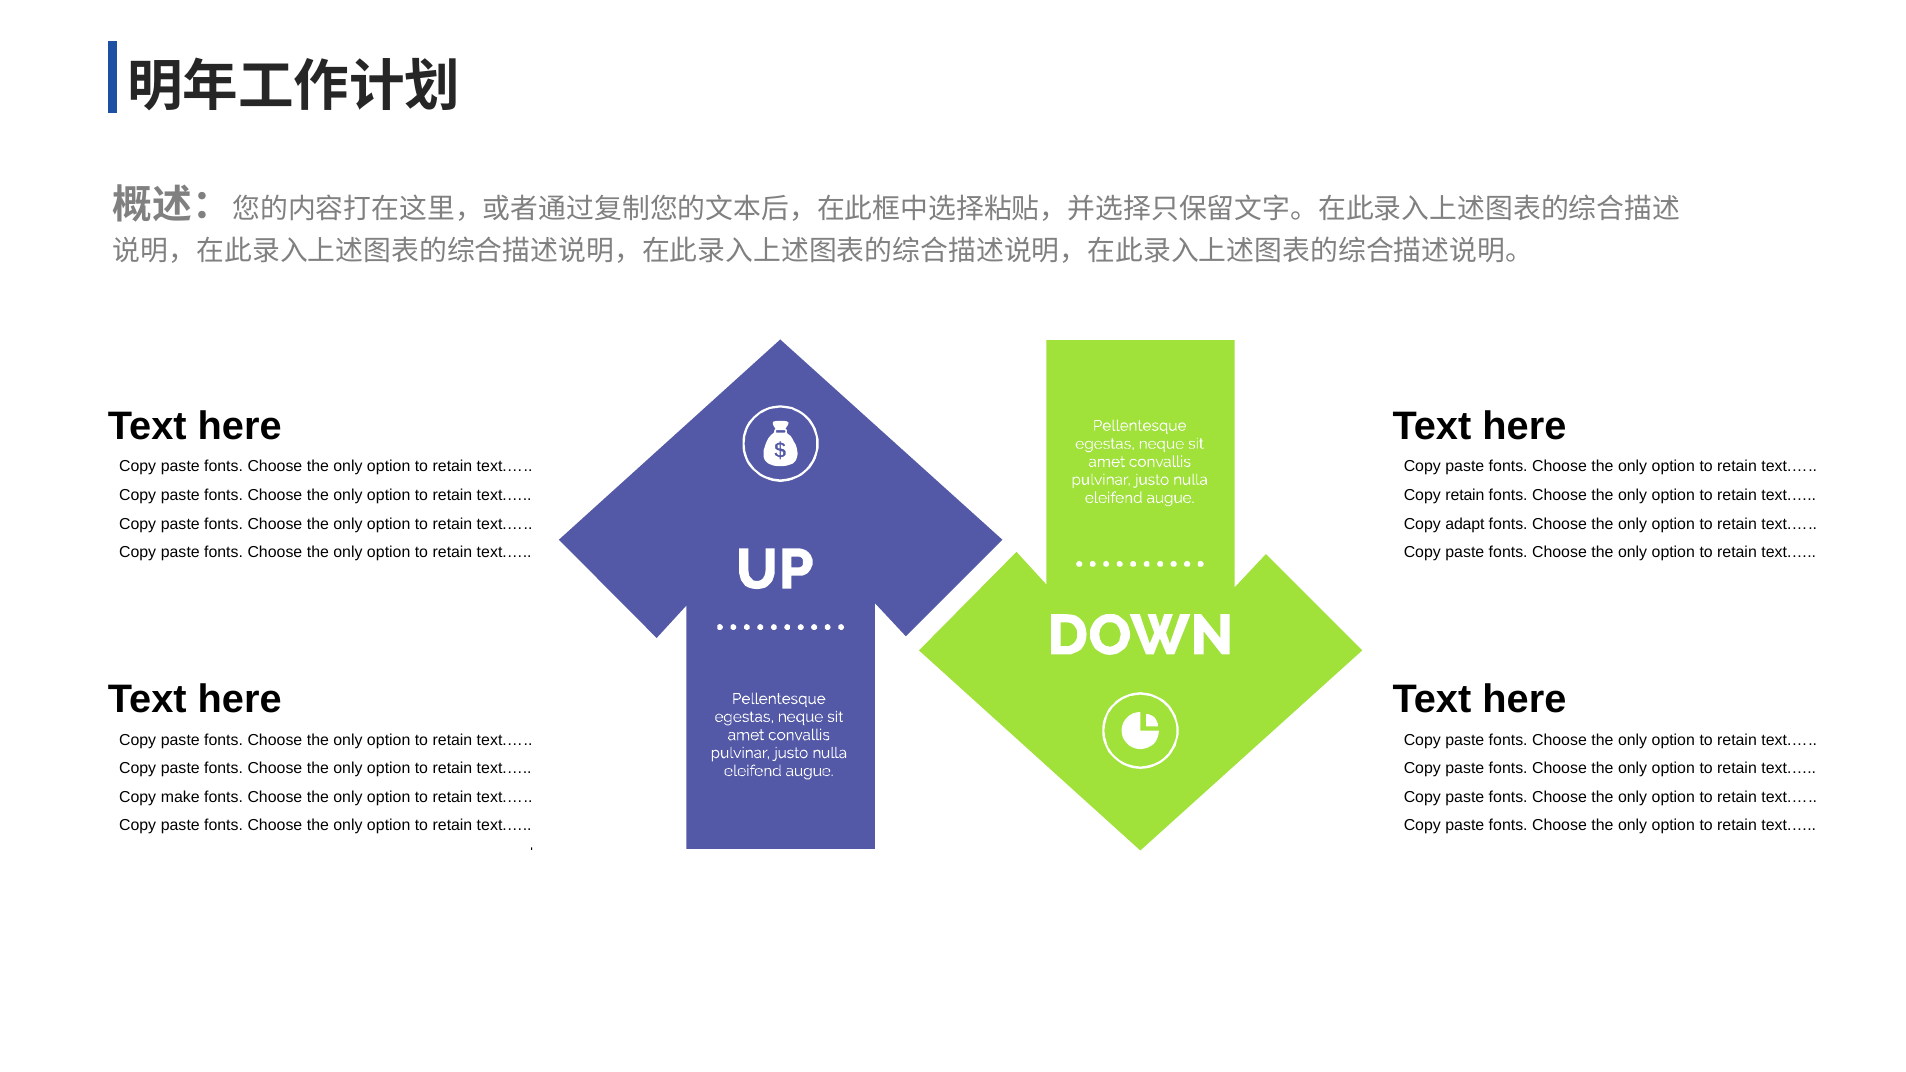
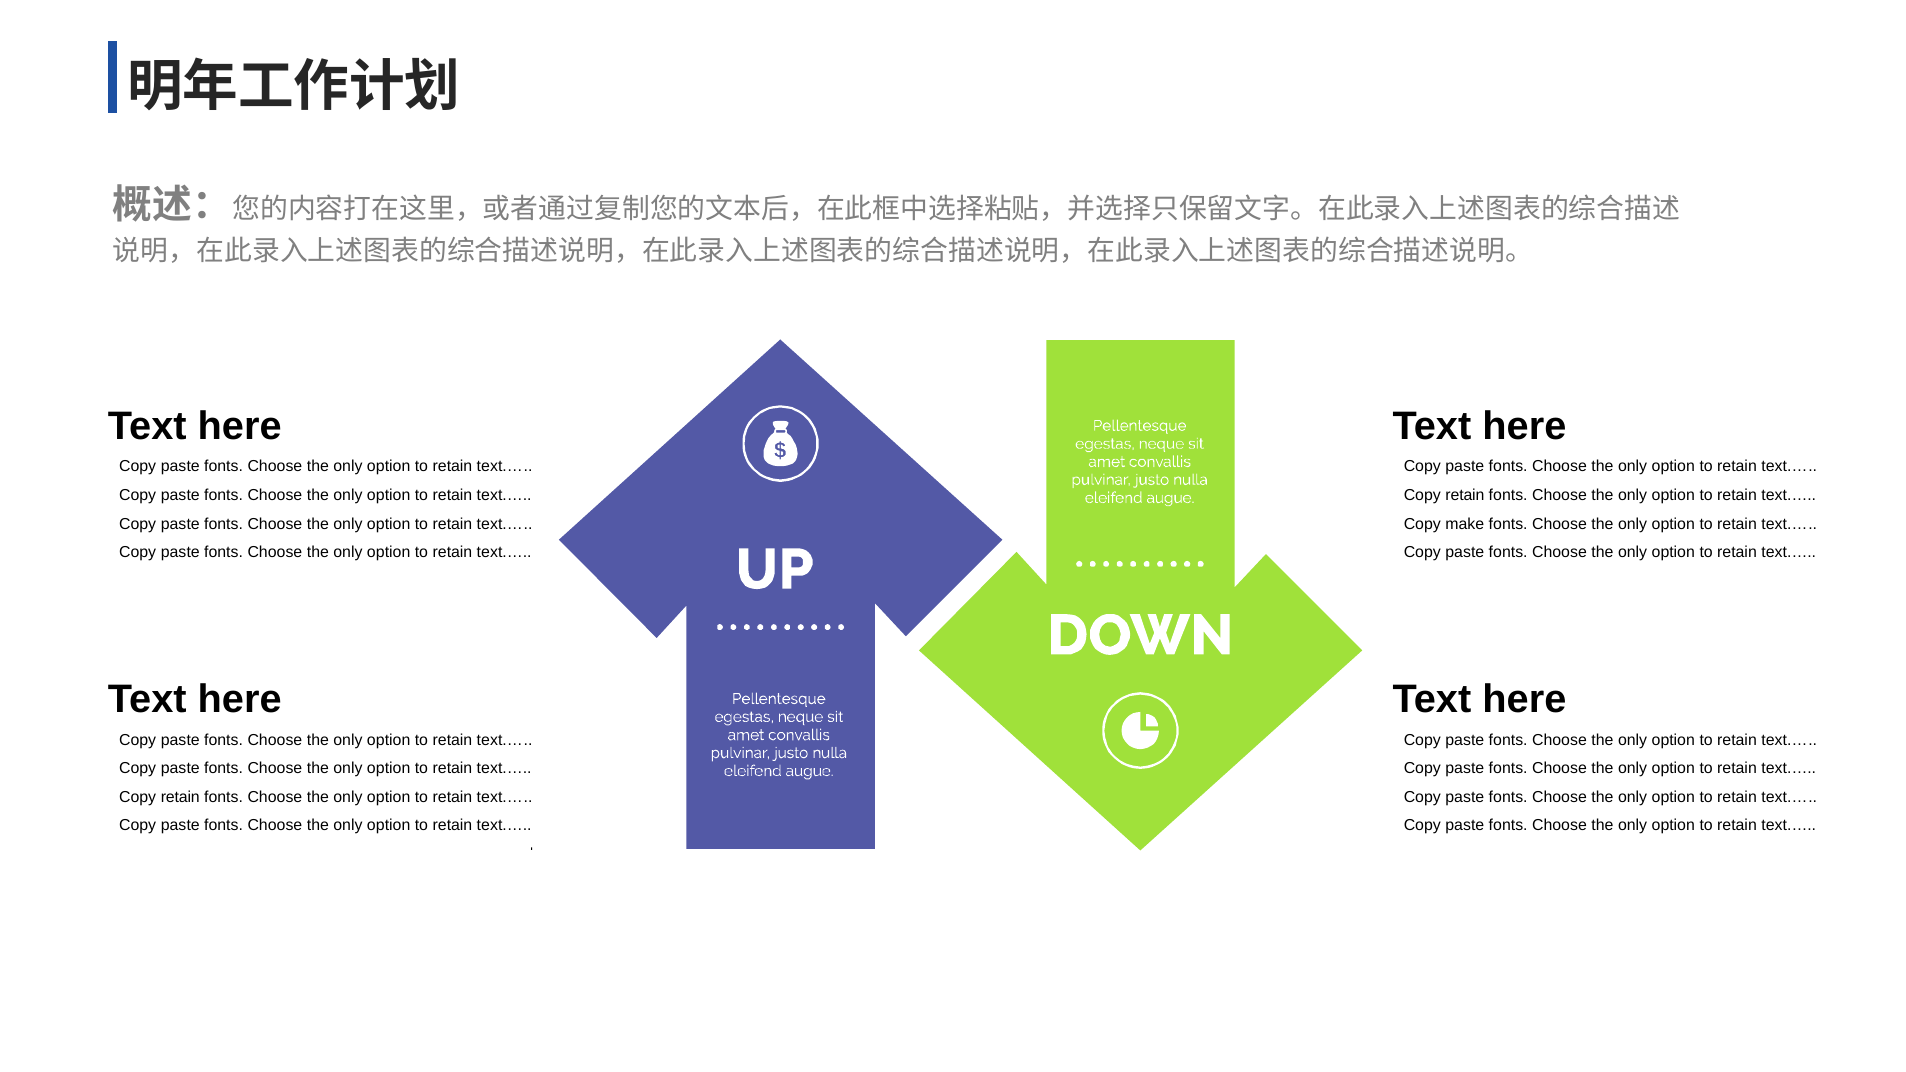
adapt: adapt -> make (1465, 524)
make: make -> retain (180, 797)
